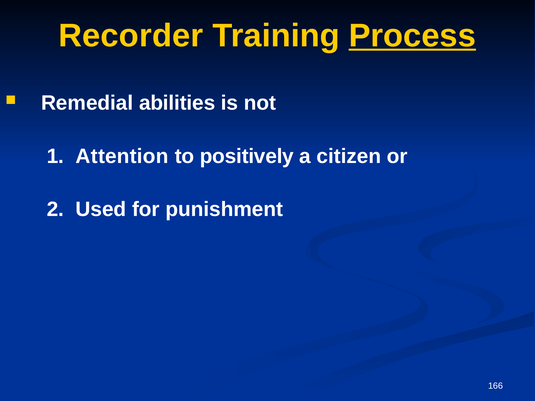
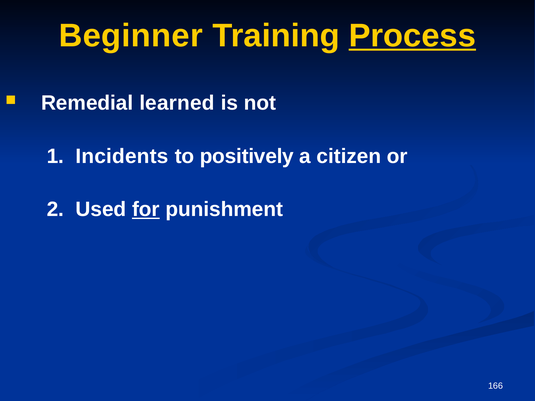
Recorder: Recorder -> Beginner (131, 36)
abilities: abilities -> learned (177, 103)
Attention: Attention -> Incidents (122, 156)
for underline: none -> present (146, 210)
